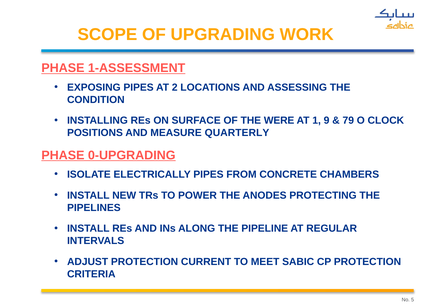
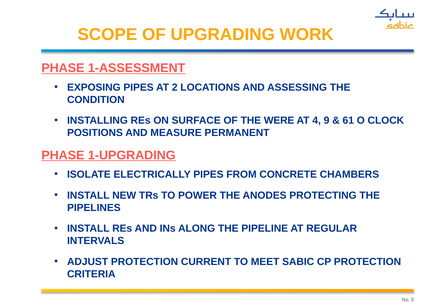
1: 1 -> 4 (317, 120)
79: 79 -> 61 (348, 120)
QUARTERLY: QUARTERLY -> PERMANENT (237, 133)
0-UPGRADING: 0-UPGRADING -> 1-UPGRADING (132, 155)
